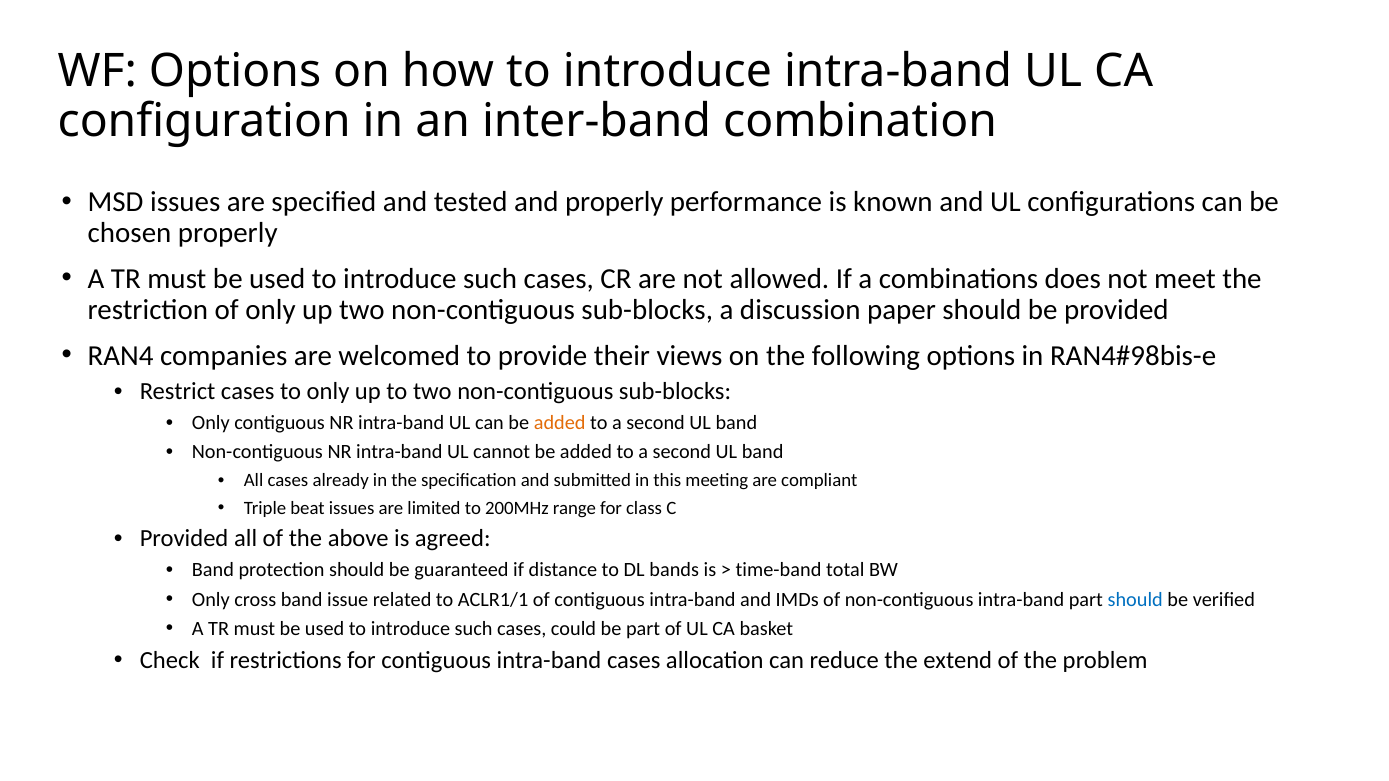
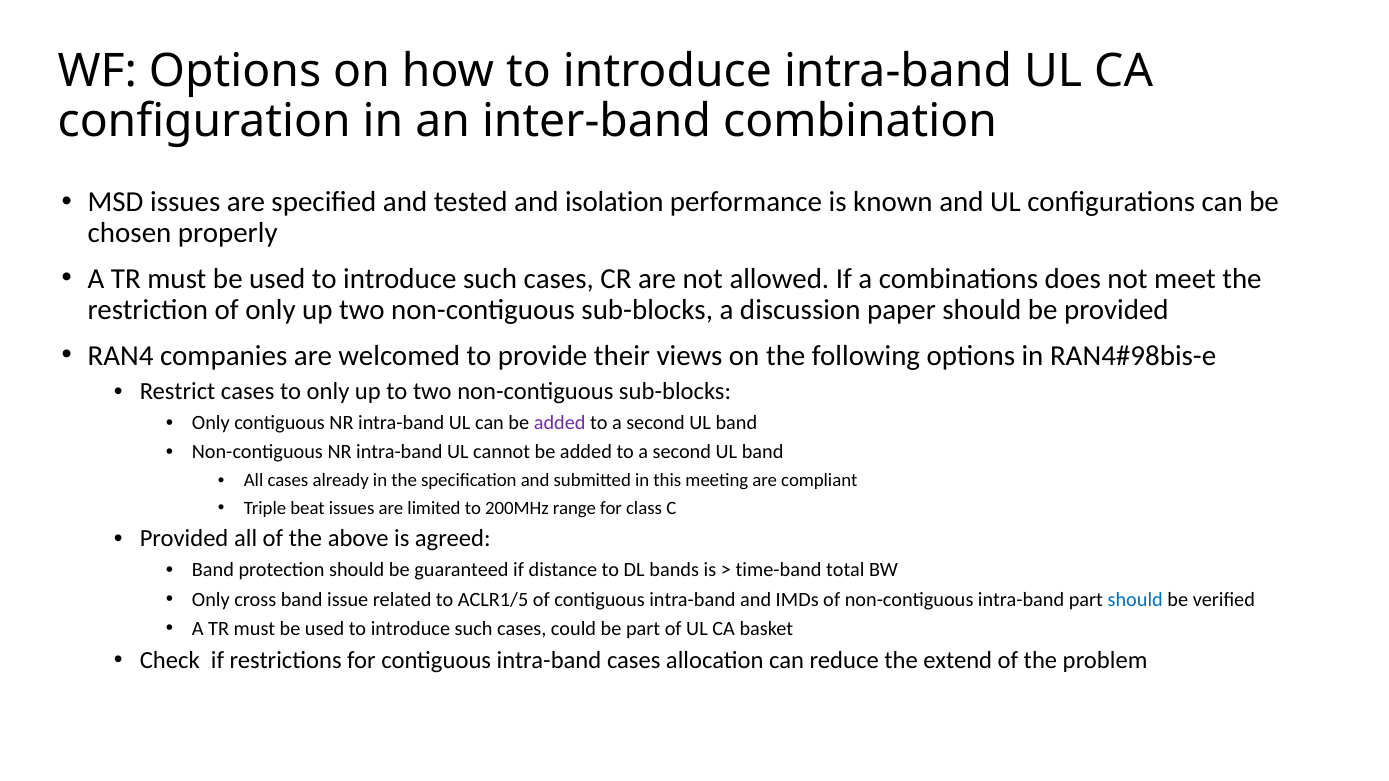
and properly: properly -> isolation (614, 202)
added colour: orange -> purple (560, 423)
ACLR1/1: ACLR1/1 -> ACLR1/5 (493, 600)
